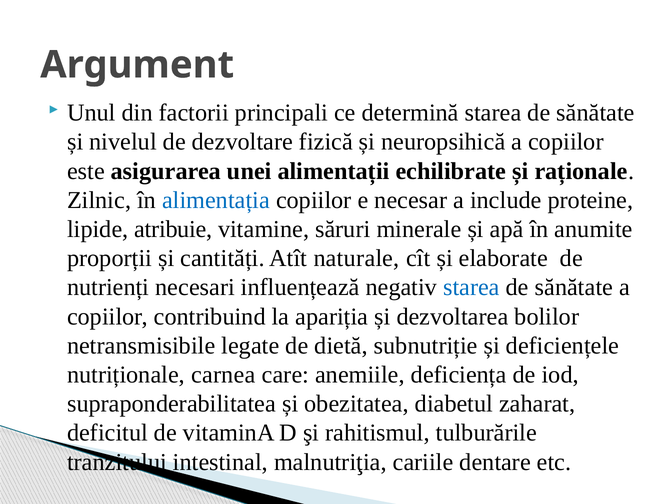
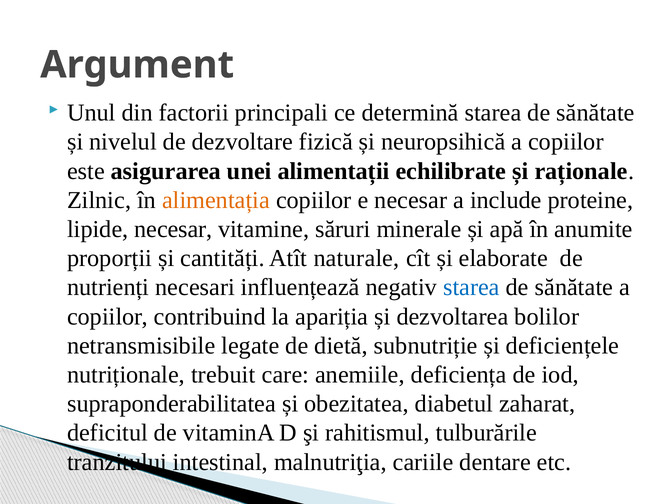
alimentația colour: blue -> orange (216, 200)
lipide atribuie: atribuie -> necesar (173, 229)
carnea: carnea -> trebuit (223, 375)
